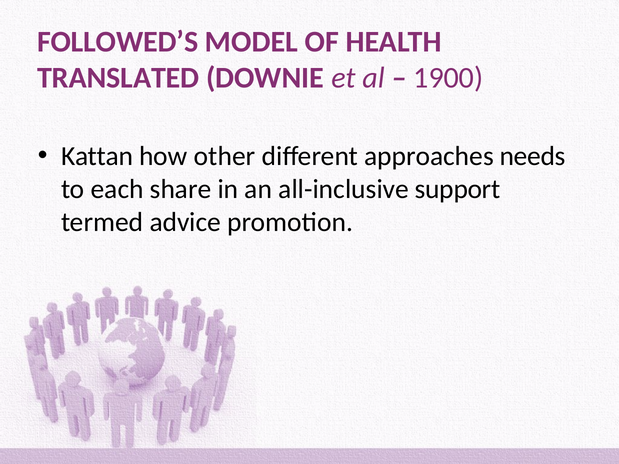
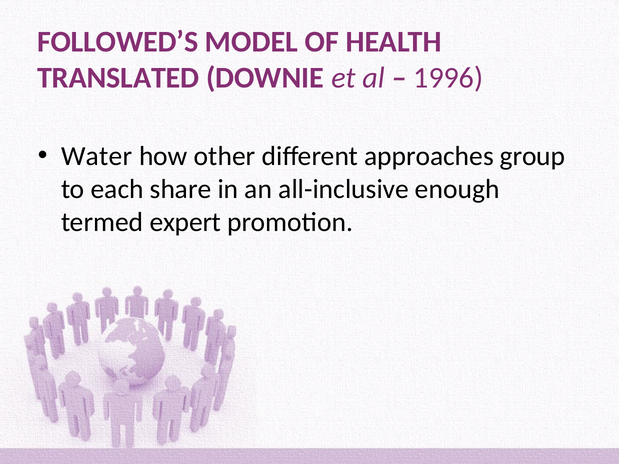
1900: 1900 -> 1996 (448, 78)
Kattan: Kattan -> Water (97, 156)
needs: needs -> group (532, 156)
support: support -> enough (457, 189)
advice: advice -> expert (185, 222)
